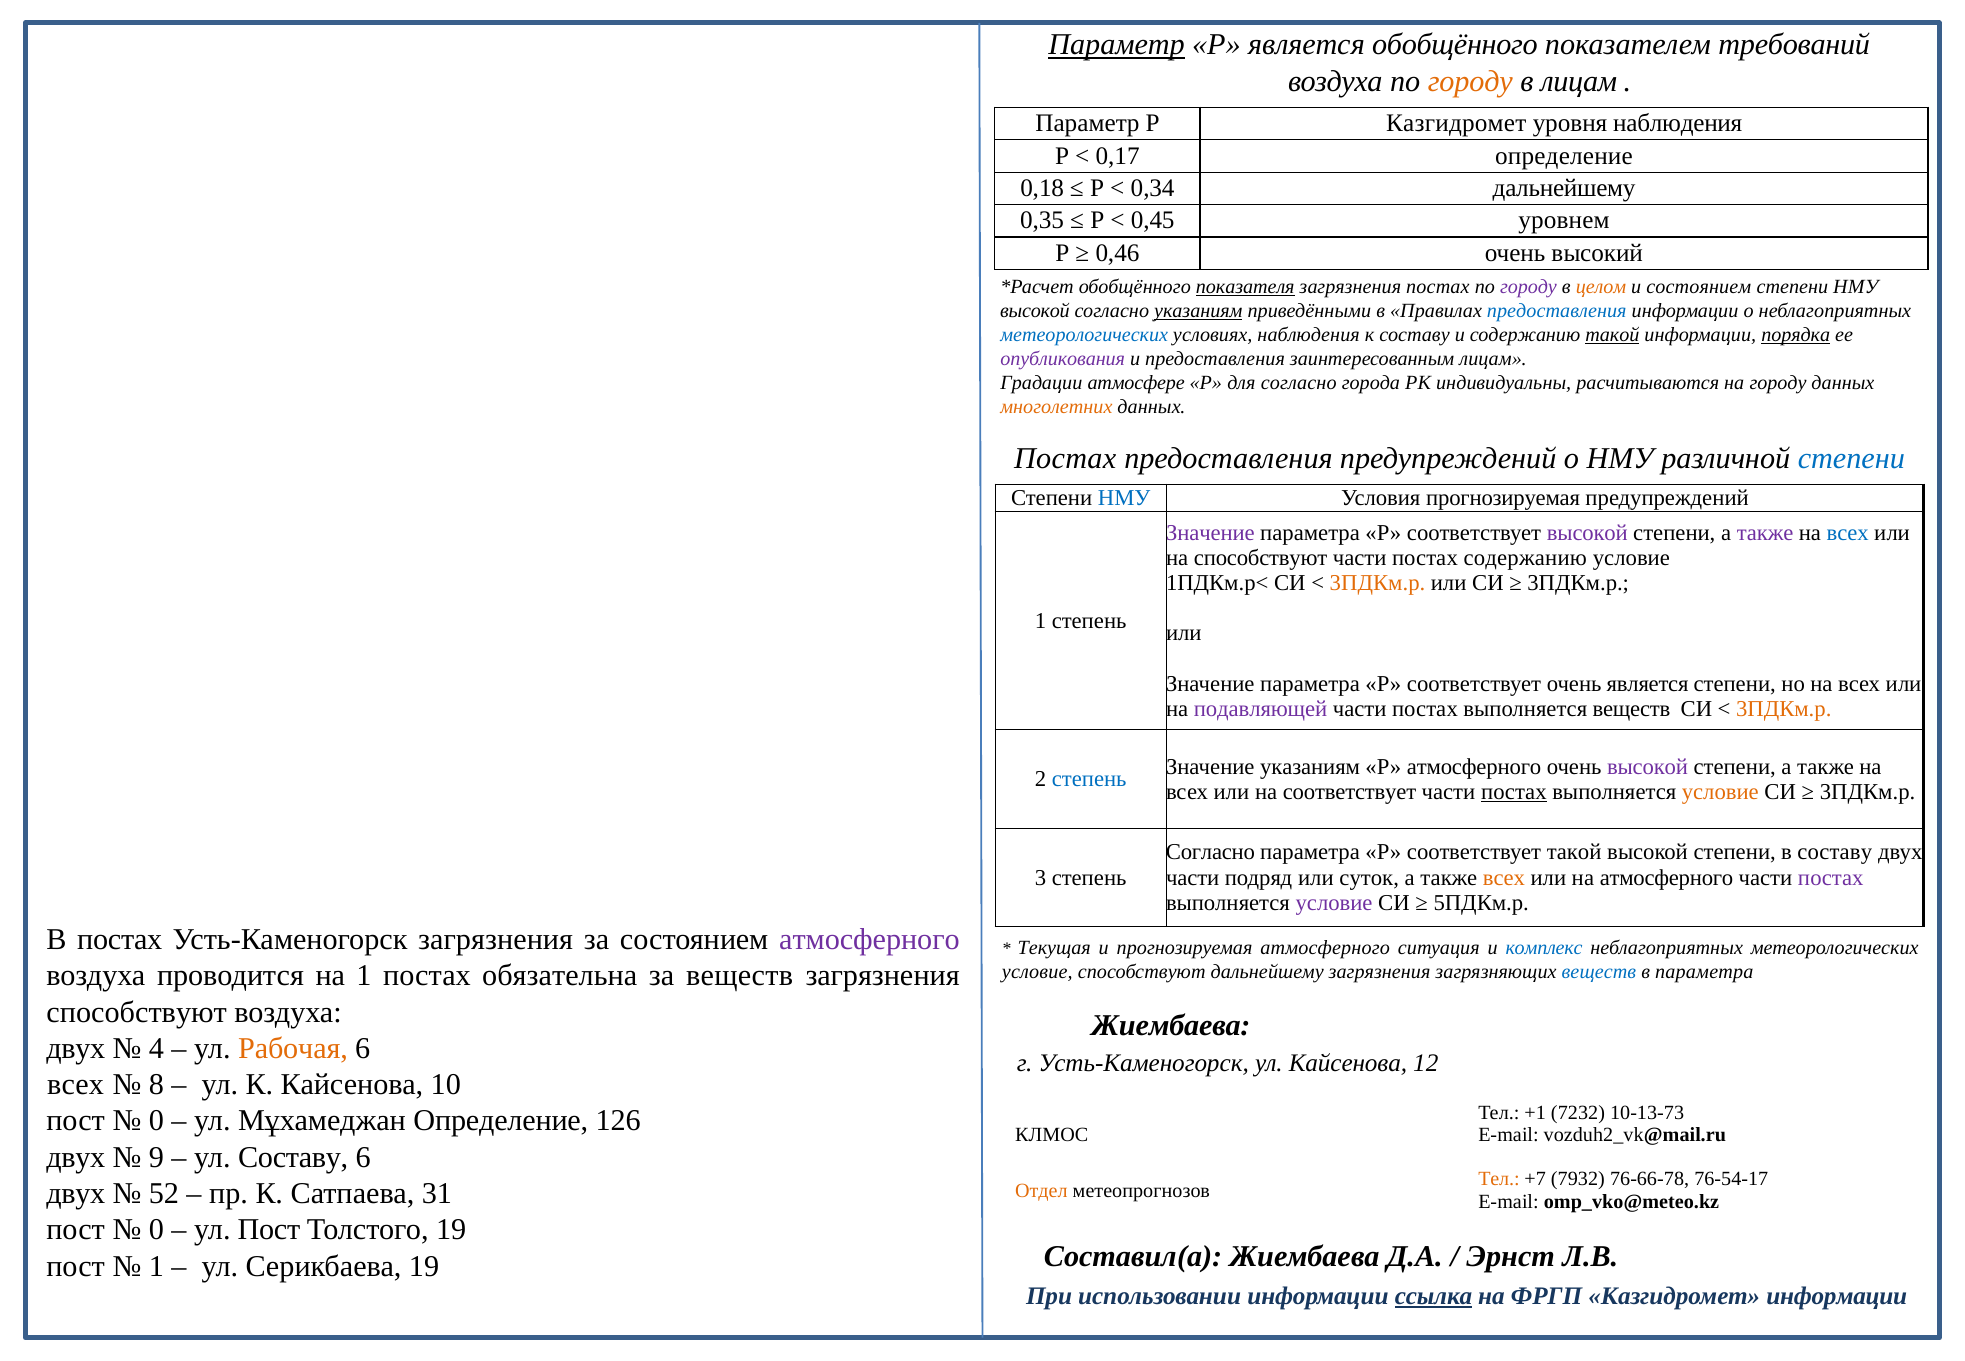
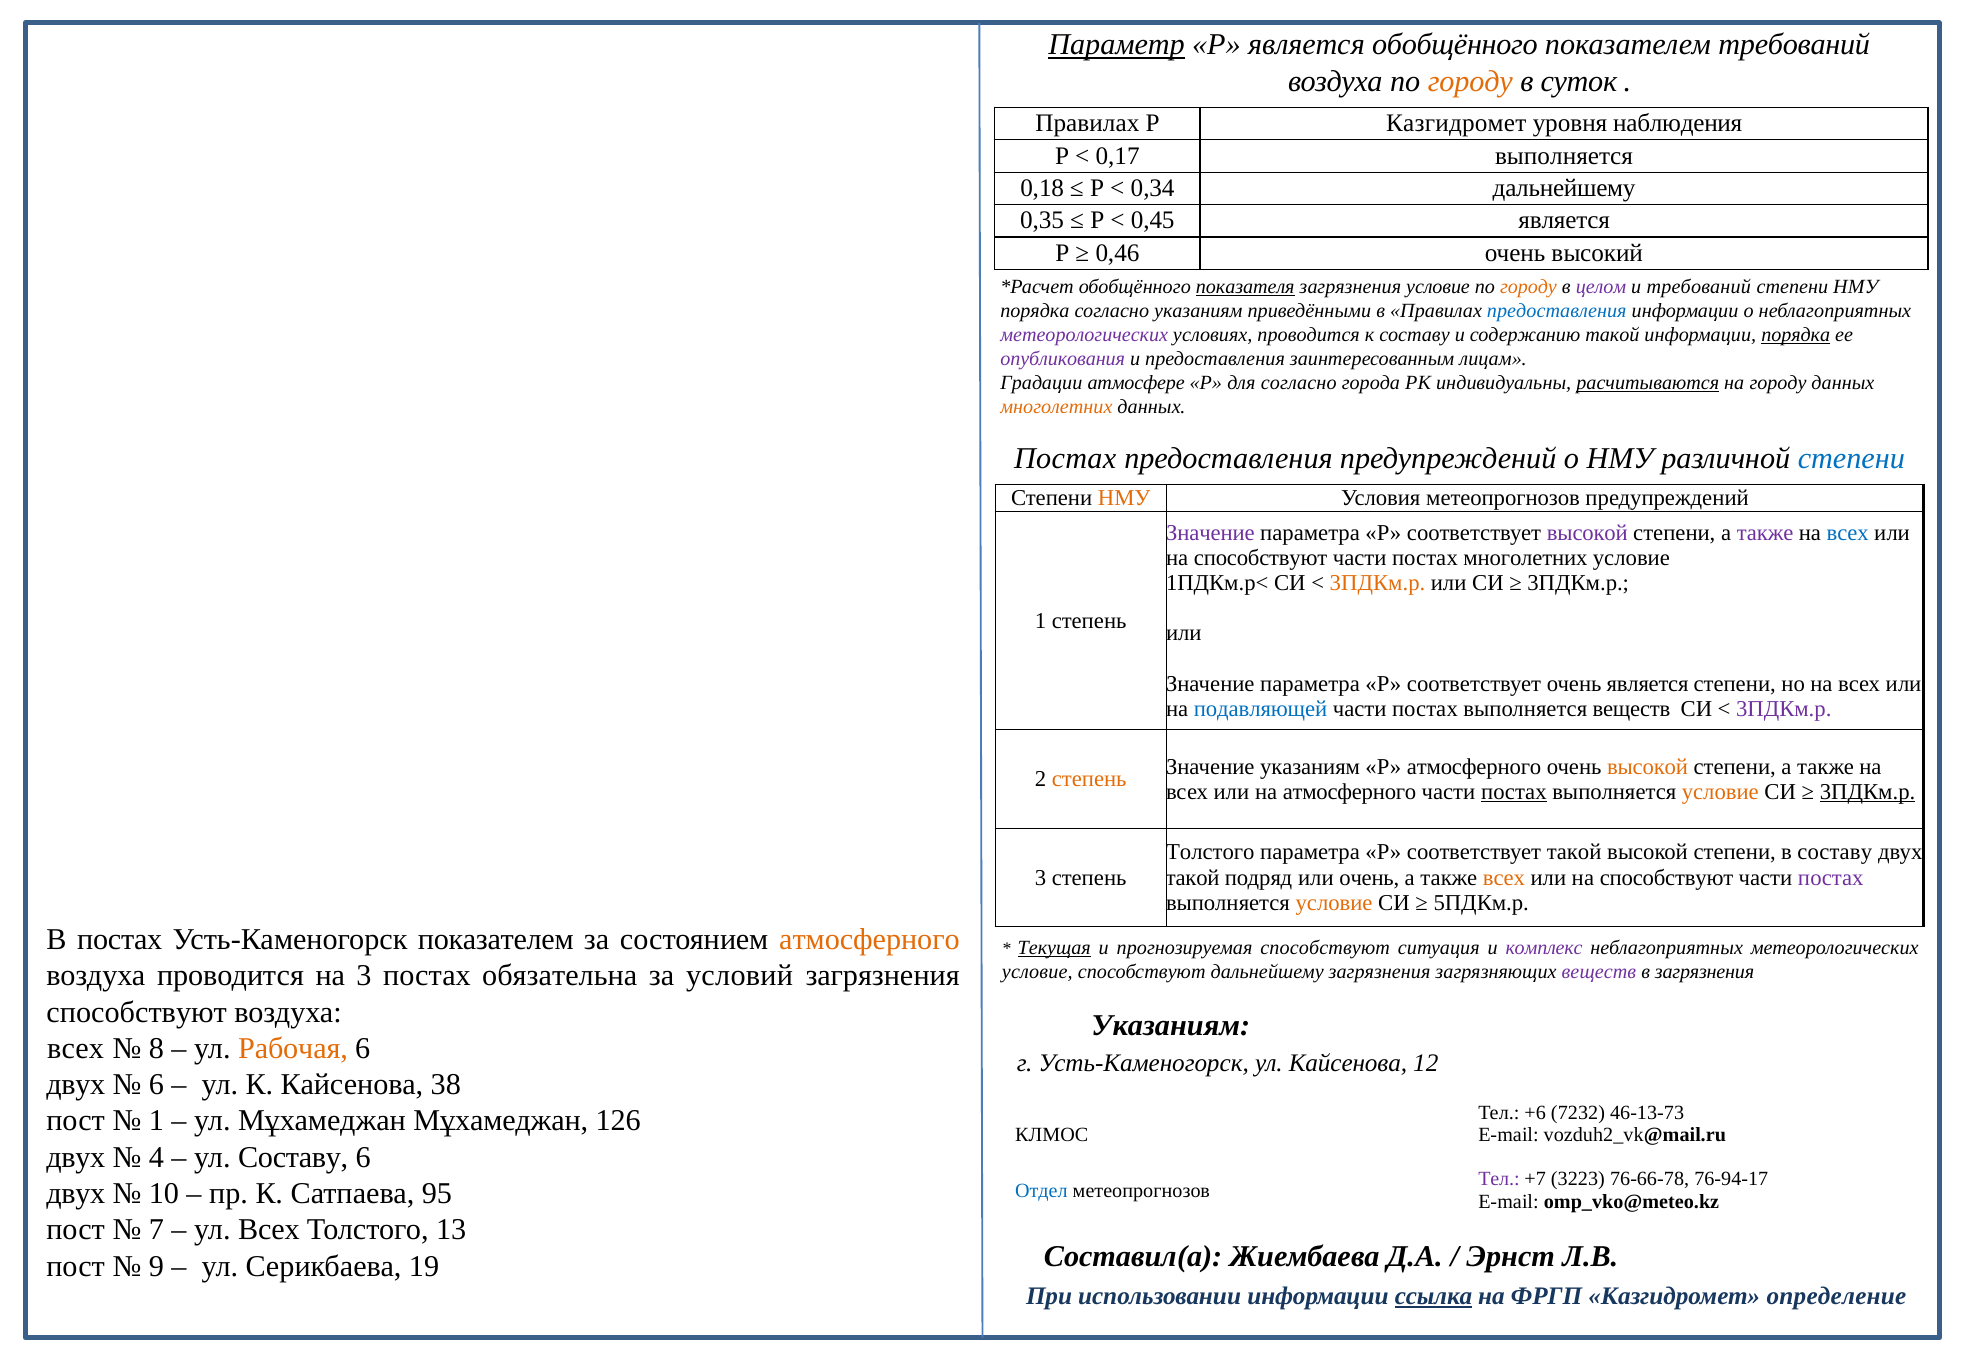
в лицам: лицам -> суток (1579, 81)
Параметр: Параметр -> Правилах (1087, 123)
0,17 определение: определение -> выполняется (1564, 156)
0,45 уровнем: уровнем -> является (1564, 220)
загрязнения постах: постах -> условие (1438, 286)
городу colour: purple -> orange (1528, 286)
целом colour: orange -> purple (1601, 286)
и состоянием: состоянием -> требований (1699, 286)
высокой: высокой -> порядка (1035, 310)
указаниям underline: present -> none (1198, 310)
метеорологических colour: blue -> purple (1084, 335)
условиях наблюдения: наблюдения -> проводится (1309, 335)
такой underline: present -> none (1612, 335)
расчитываются underline: none -> present (1648, 383)
НМУ colour: blue -> orange (1124, 498)
Условия прогнозируемая: прогнозируемая -> метеопрогнозов (1503, 498)
постах содержанию: содержанию -> многолетних (1525, 558)
подавляющей colour: purple -> blue (1261, 709)
3ПДКм.р colour: orange -> purple (1784, 709)
высокой colour: purple -> orange (1648, 766)
степень colour: blue -> orange (1089, 779)
на соответствует: соответствует -> атмосферного (1350, 791)
3ПДКм.р underline: none -> present (1868, 791)
Согласно: Согласно -> Толстого (1210, 852)
части: части -> такой (1193, 877)
или суток: суток -> очень (1369, 877)
атмосферного: атмосферного -> способствуют (1667, 877)
условие colour: purple -> orange (1334, 902)
Усть-Каменогорск загрязнения: загрязнения -> показателем (496, 939)
атмосферного colour: purple -> orange (869, 939)
Текущая underline: none -> present (1054, 947)
прогнозируемая атмосферного: атмосферного -> способствуют (1325, 947)
комплекс colour: blue -> purple (1544, 947)
на 1: 1 -> 3 (364, 975)
за веществ: веществ -> условий (740, 975)
веществ colour: blue -> purple (1599, 971)
в параметра: параметра -> загрязнения (1705, 971)
Жиембаева: Жиембаева -> Указаниям (1171, 1025)
двух: двух -> всех (76, 1048)
4: 4 -> 8 (156, 1048)
всех: всех -> двух (76, 1084)
8: 8 -> 6 (156, 1084)
10: 10 -> 38 (446, 1084)
+1: +1 -> +6 (1535, 1112)
10-13-73: 10-13-73 -> 46-13-73 (1647, 1112)
0: 0 -> 1 (156, 1120)
Мұхамеджан Определение: Определение -> Мұхамеджан (501, 1120)
9: 9 -> 4 (156, 1157)
Тел colour: orange -> purple (1499, 1179)
7932: 7932 -> 3223 (1578, 1179)
76-54-17: 76-54-17 -> 76-94-17 (1731, 1179)
52: 52 -> 10 (164, 1193)
31: 31 -> 95 (437, 1193)
Отдел colour: orange -> blue (1041, 1190)
0: 0 -> 7 (156, 1229)
ул Пост: Пост -> Всех (269, 1229)
Толстого 19: 19 -> 13 (451, 1229)
1: 1 -> 9 (156, 1265)
Казгидромет информации: информации -> определение (1836, 1295)
